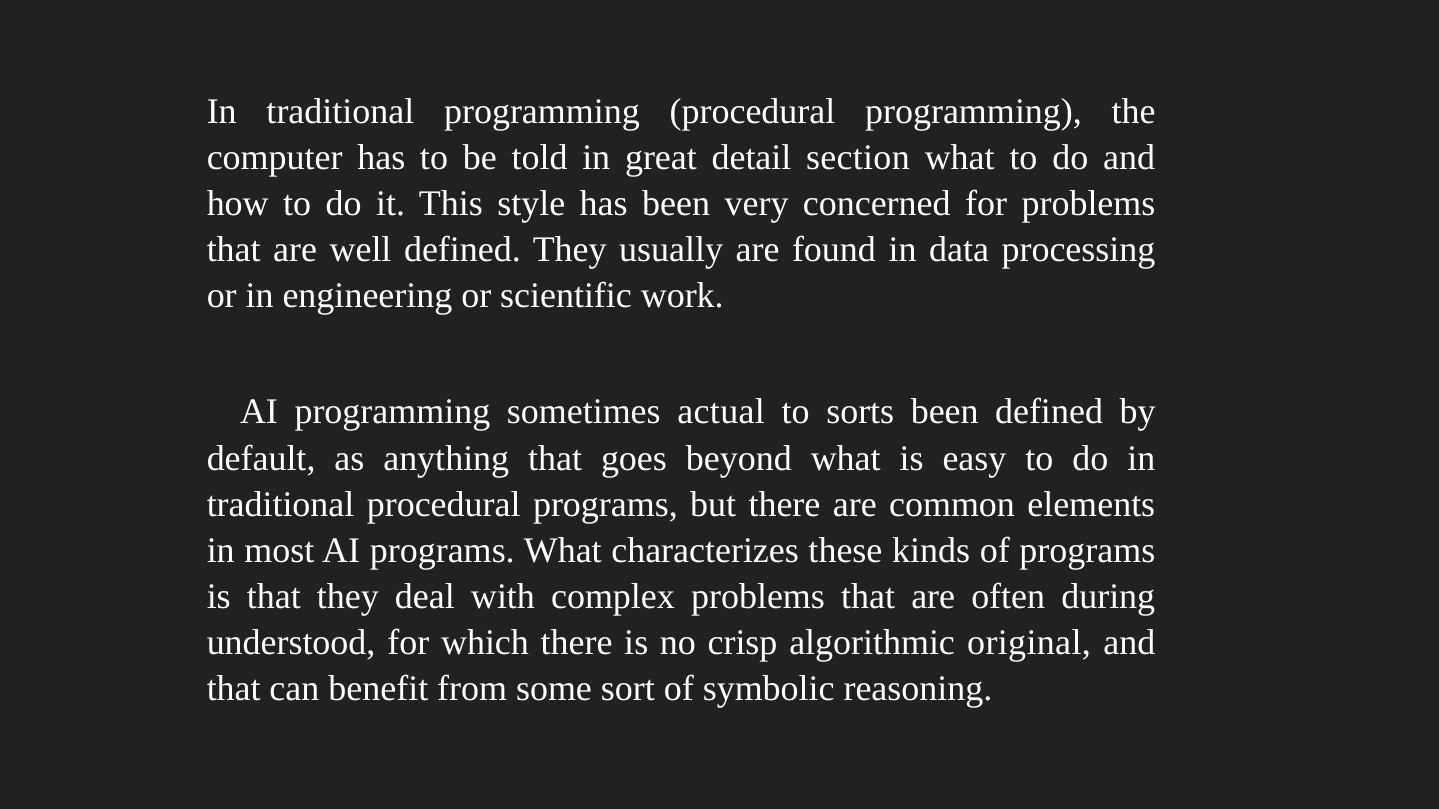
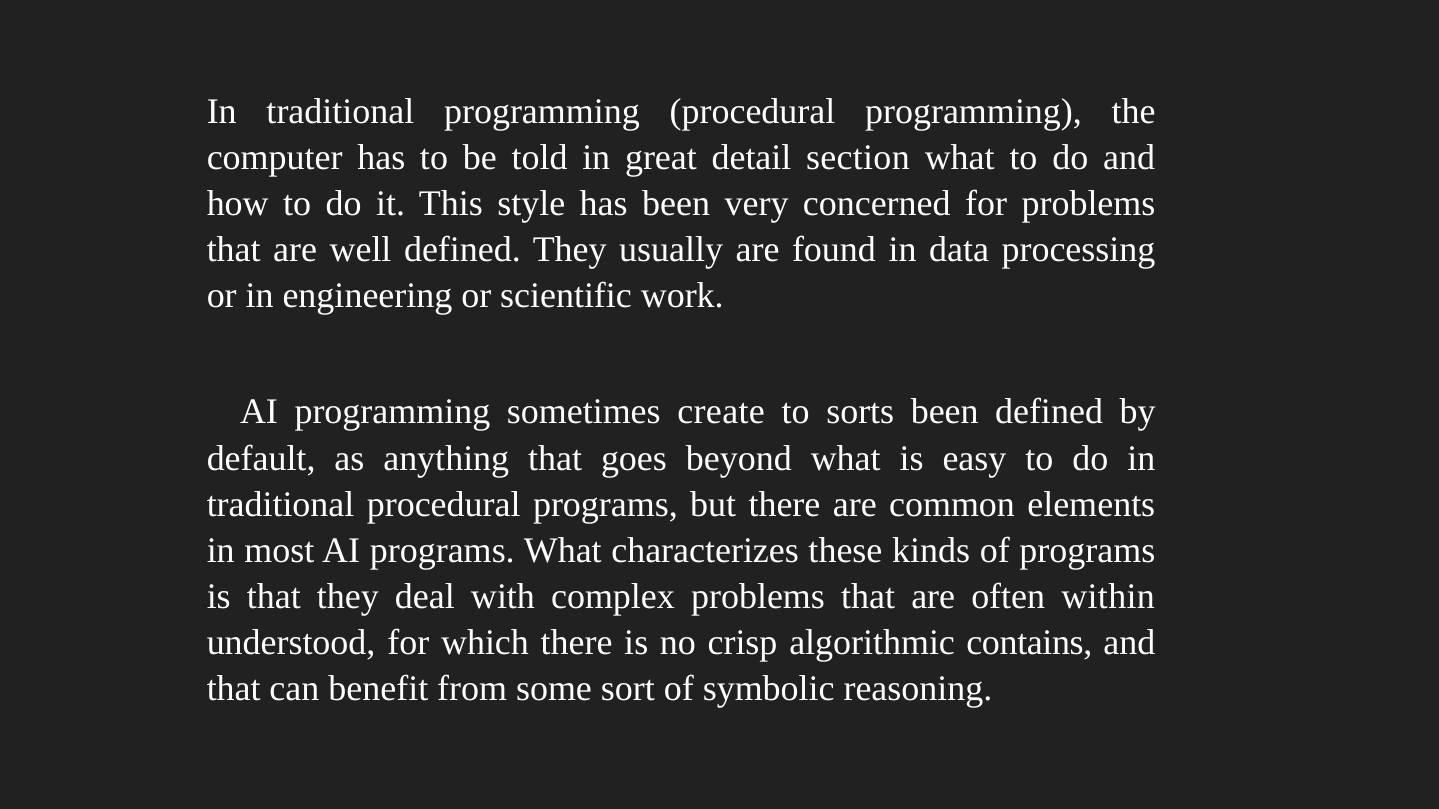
actual: actual -> create (721, 412)
during: during -> within (1108, 597)
original: original -> contains (1029, 643)
